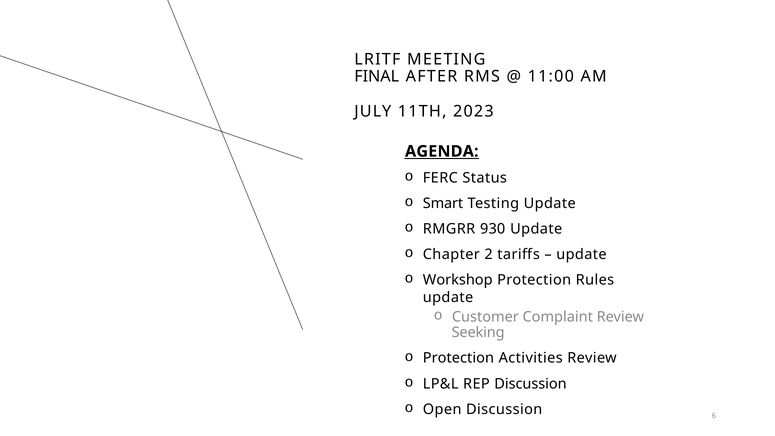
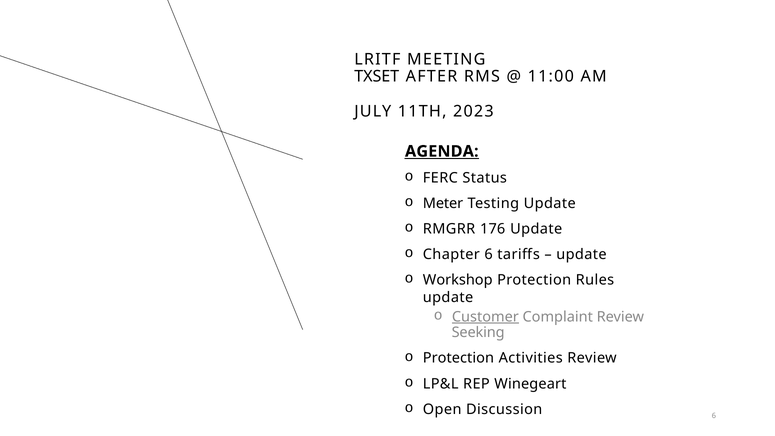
FINAL: FINAL -> TXSET (377, 77)
Smart: Smart -> Meter (443, 203)
930: 930 -> 176 (493, 229)
Chapter 2: 2 -> 6 (489, 254)
Customer underline: none -> present (485, 317)
REP Discussion: Discussion -> Winegeart (530, 384)
